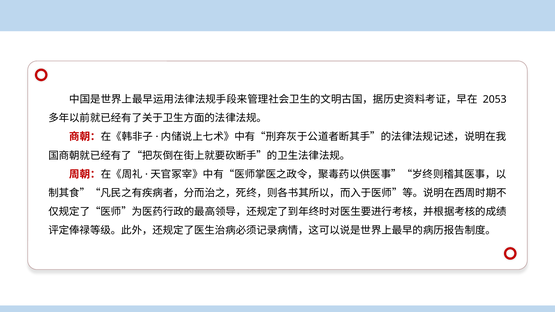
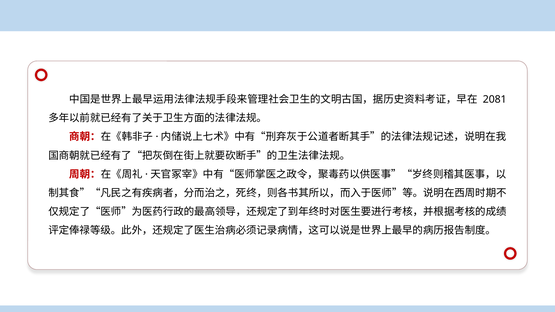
2053: 2053 -> 2081 (495, 100)
